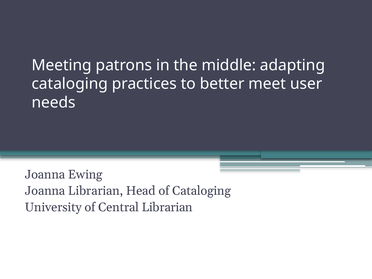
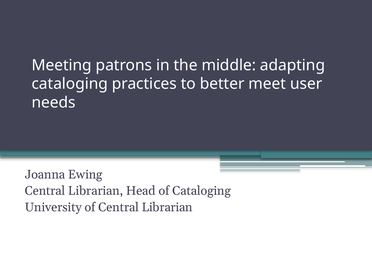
Joanna: Joanna -> Central (45, 191)
